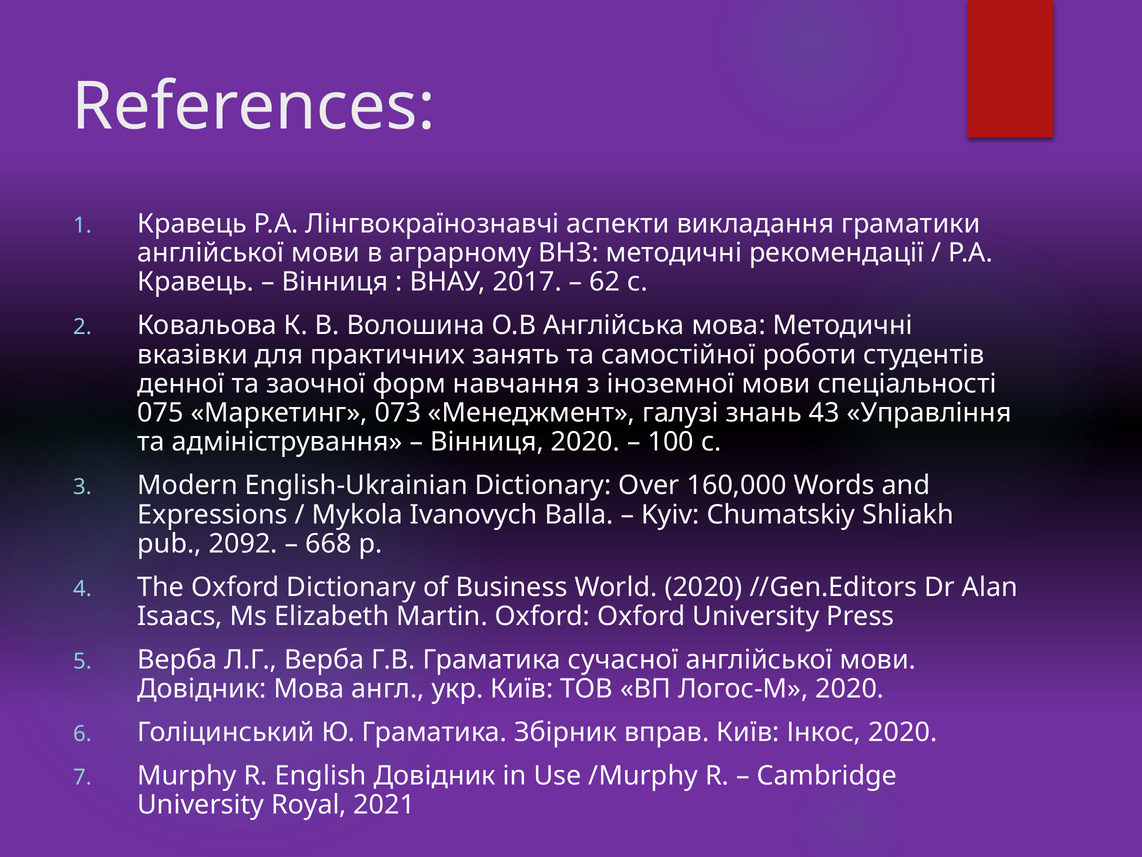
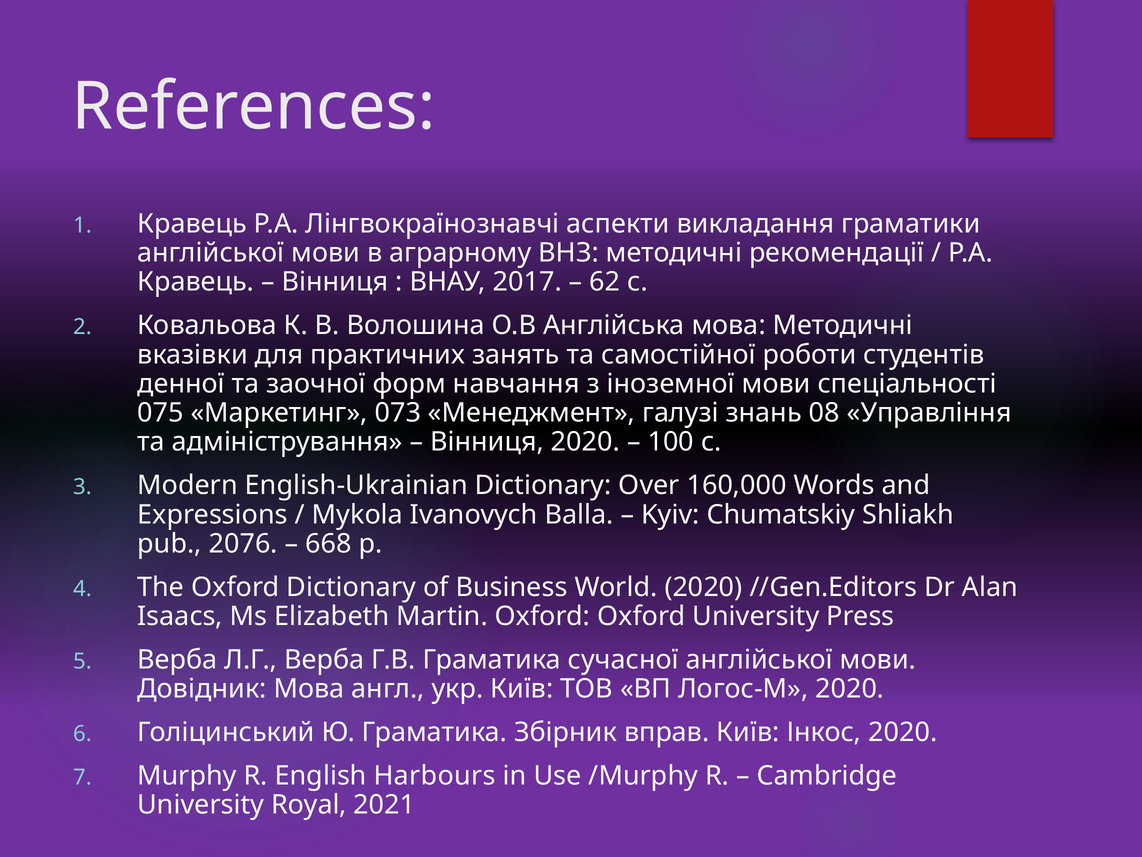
43: 43 -> 08 (824, 413)
2092: 2092 -> 2076 (243, 543)
English Довідник: Довідник -> Harbours (435, 775)
